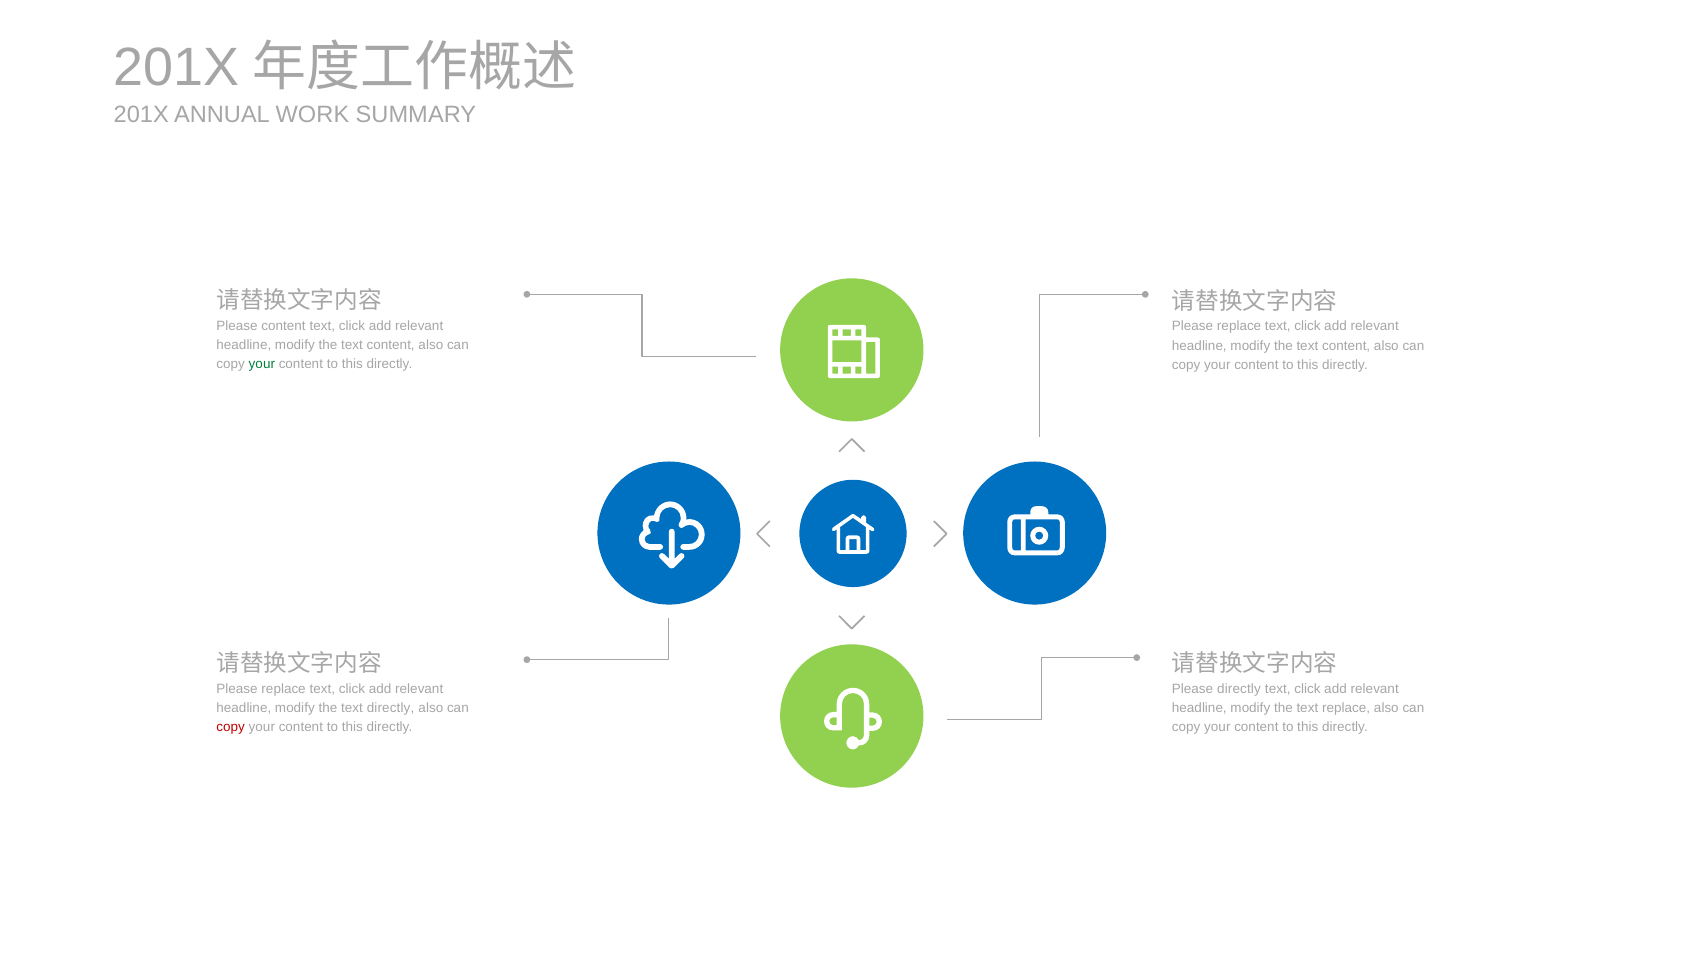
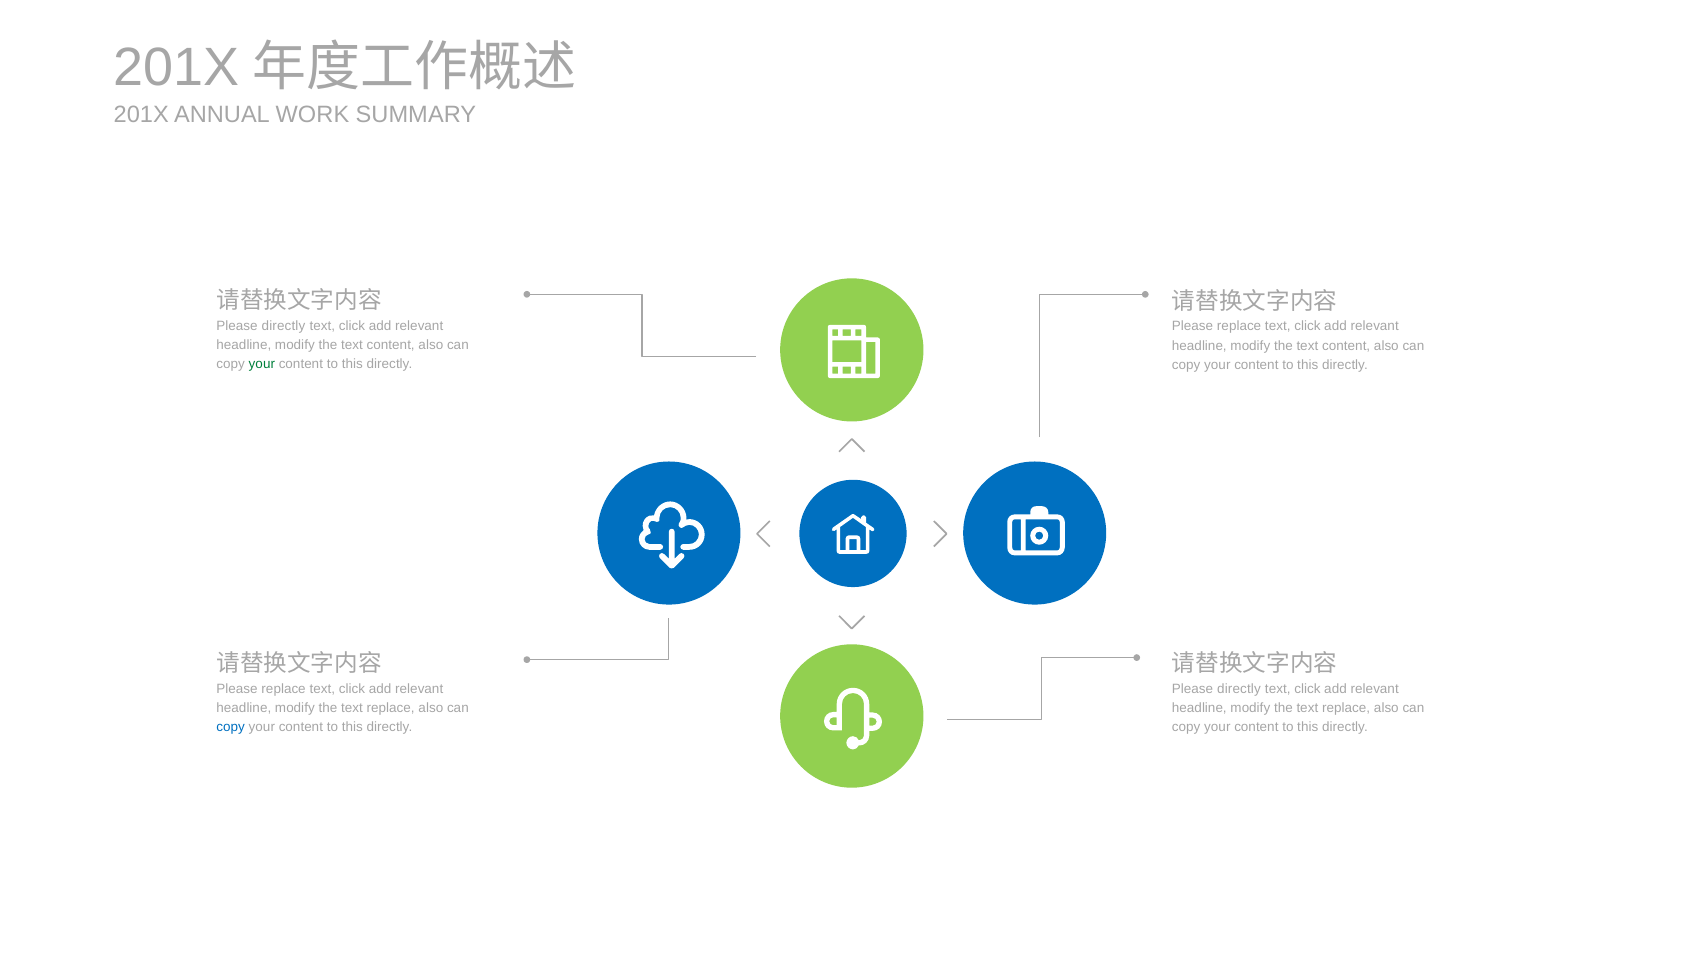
content: content -> directly (284, 326)
directly: directly -> replace (391, 708)
copy colour: red -> blue (231, 727)
